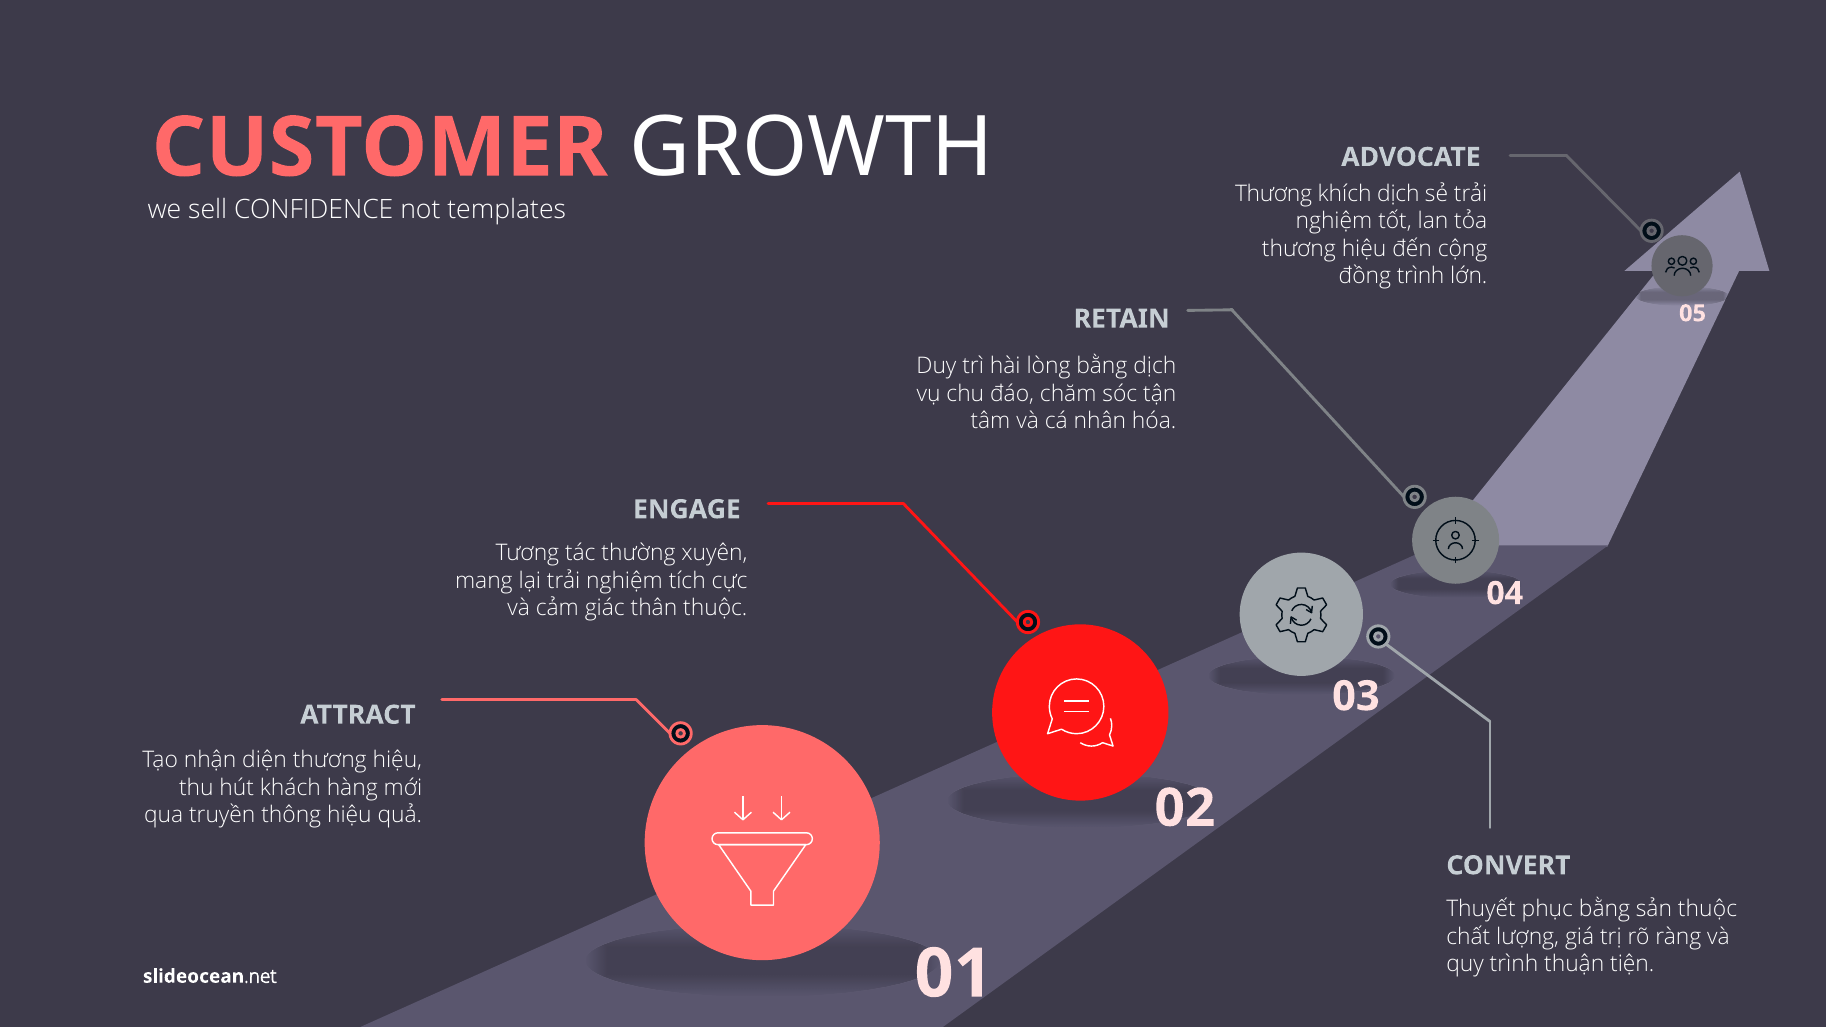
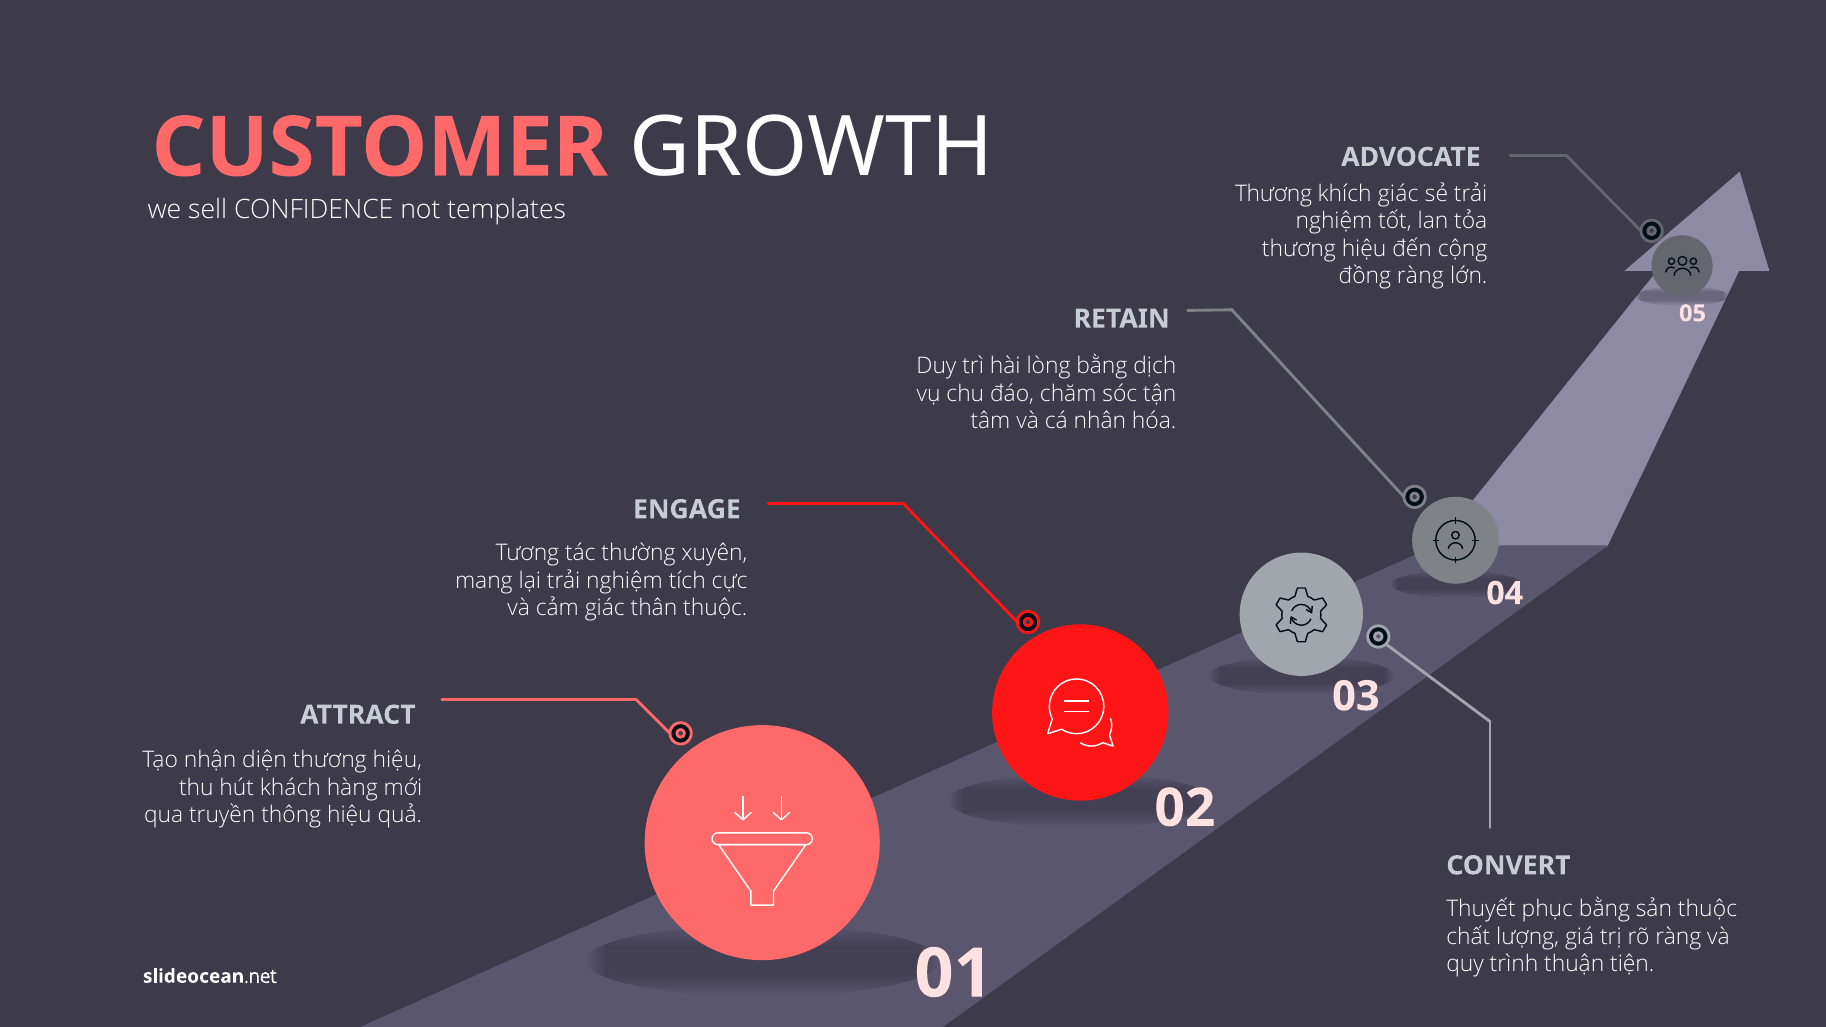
khích dịch: dịch -> giác (1398, 194)
đồng trình: trình -> ràng (1420, 276)
